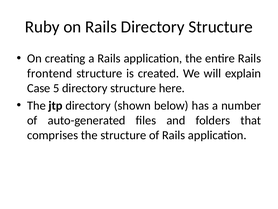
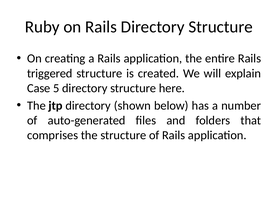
frontend: frontend -> triggered (50, 73)
